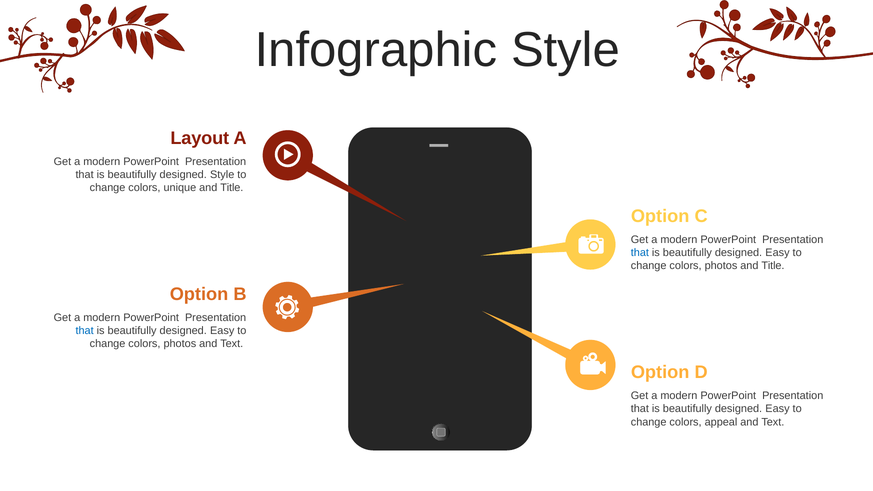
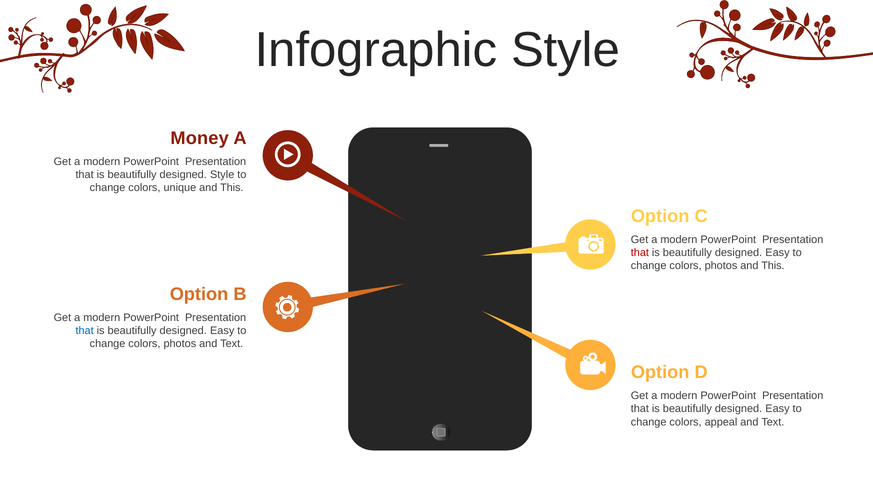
Layout: Layout -> Money (200, 138)
Title: Title -> This (232, 188)
that colour: blue -> red (640, 253)
photos and Title: Title -> This (773, 266)
